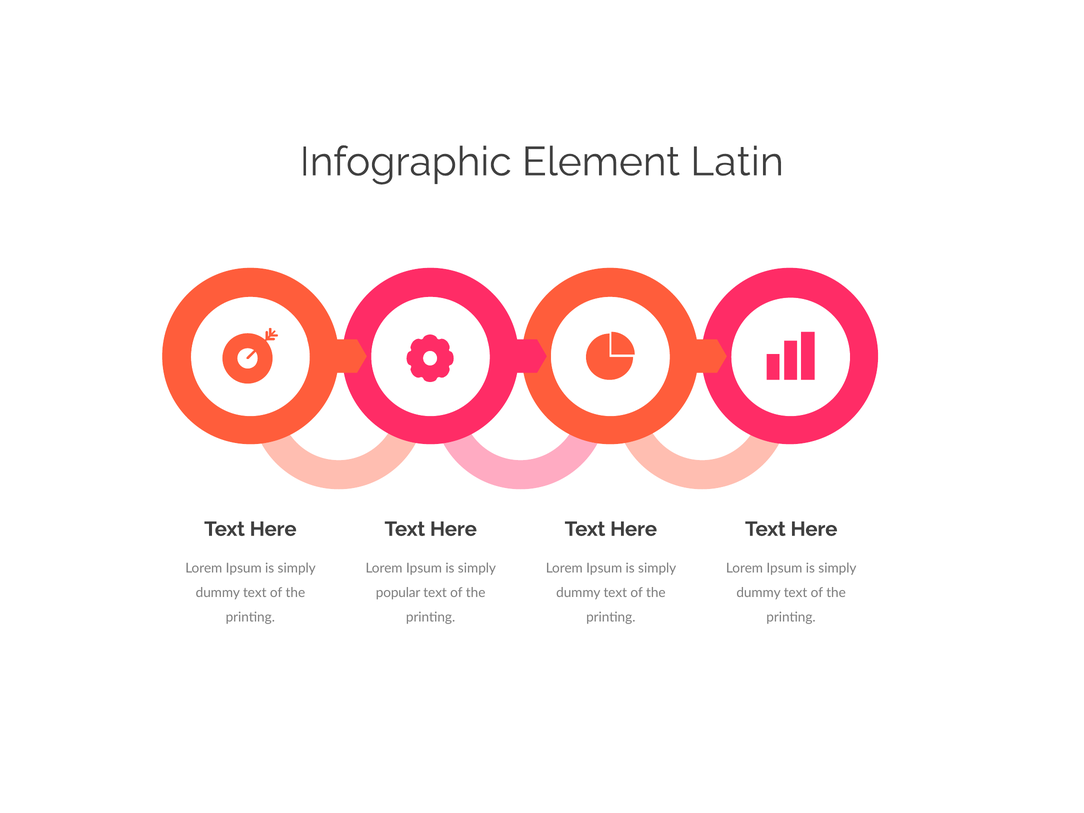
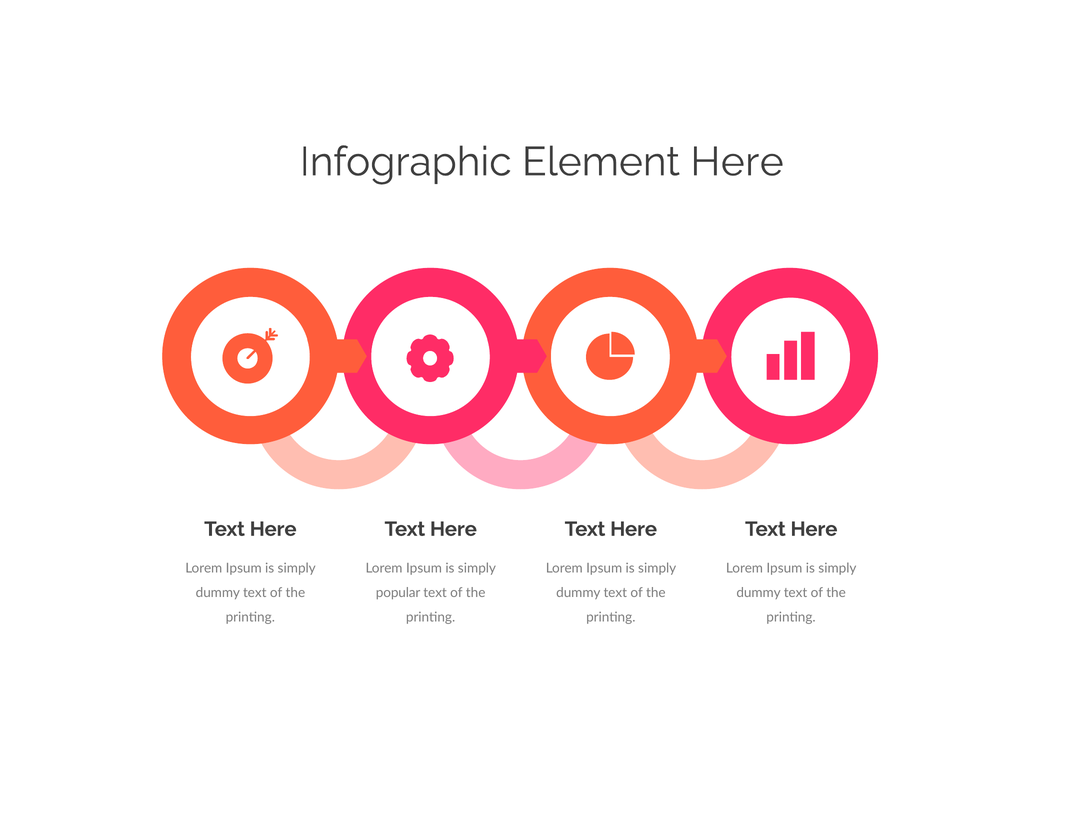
Element Latin: Latin -> Here (737, 162)
